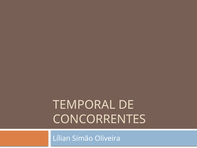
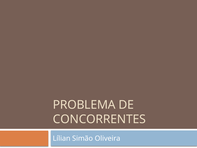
TEMPORAL: TEMPORAL -> PROBLEMA (84, 105)
